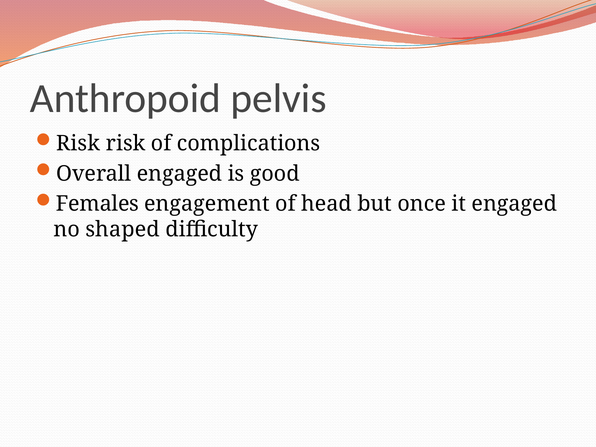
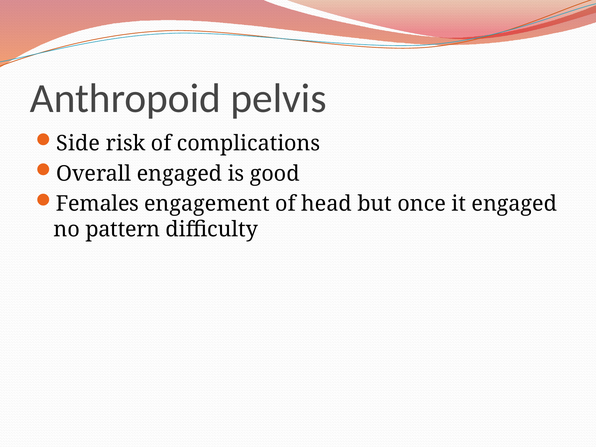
Risk: Risk -> Side (78, 143)
shaped: shaped -> pattern (123, 230)
